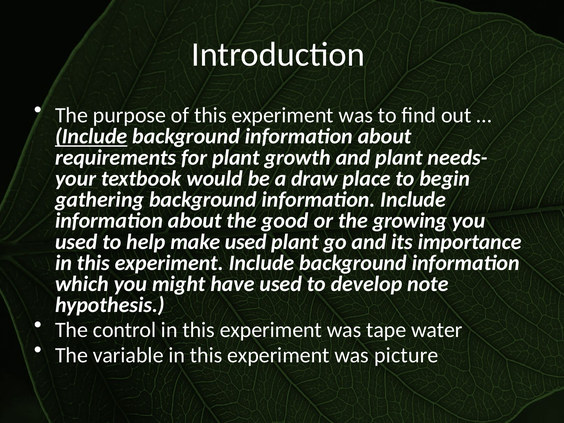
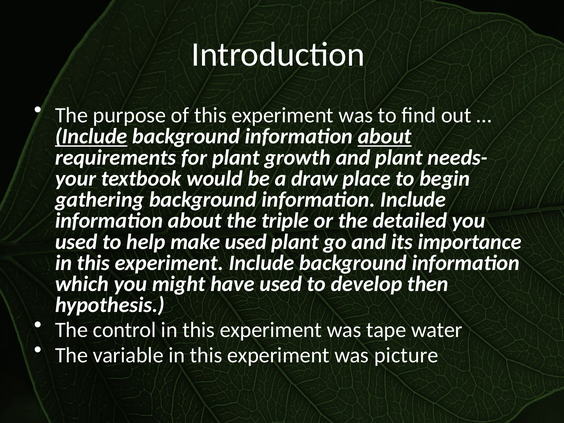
about underline: none -> present (385, 136)
good: good -> triple (285, 221)
growing: growing -> detailed (410, 221)
note: note -> then (428, 284)
